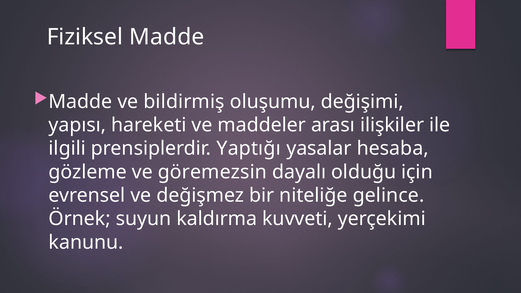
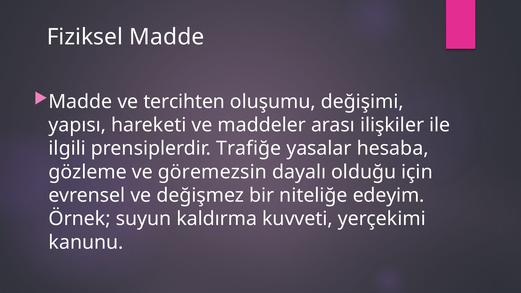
bildirmiş: bildirmiş -> tercihten (184, 102)
Yaptığı: Yaptığı -> Trafiğe (249, 148)
gelince: gelince -> edeyim (389, 195)
